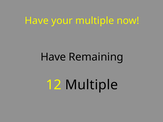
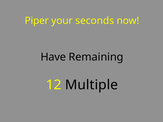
Have: Have -> Piper (37, 21)
your multiple: multiple -> seconds (95, 21)
